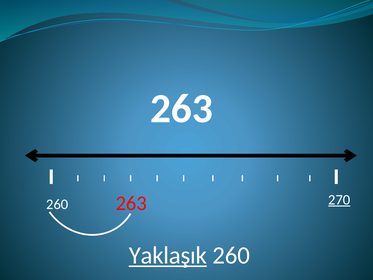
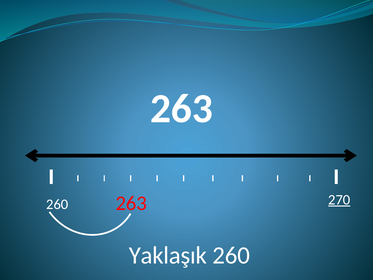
Yaklaşık underline: present -> none (168, 255)
